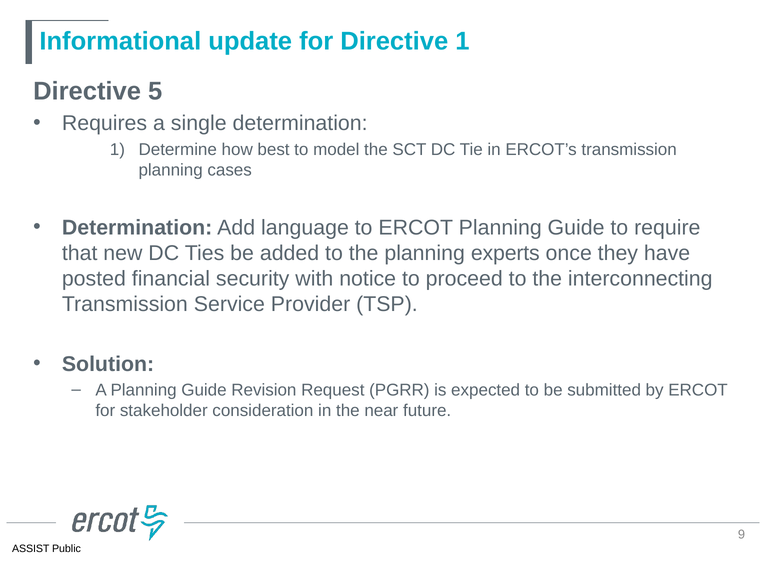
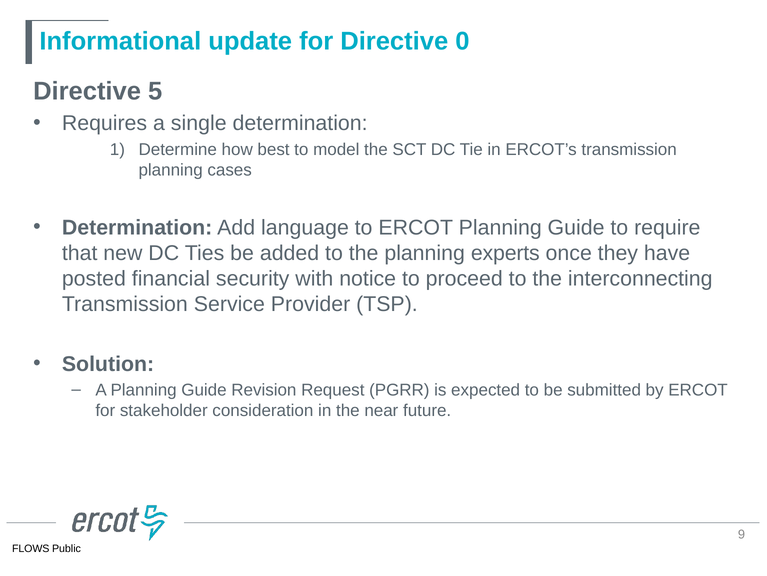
Directive 1: 1 -> 0 (462, 41)
ASSIST: ASSIST -> FLOWS (31, 548)
